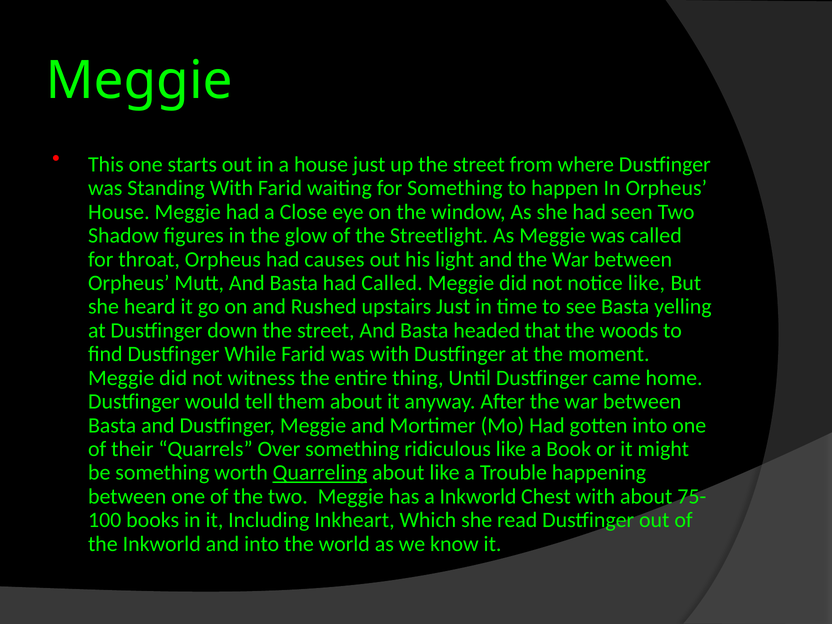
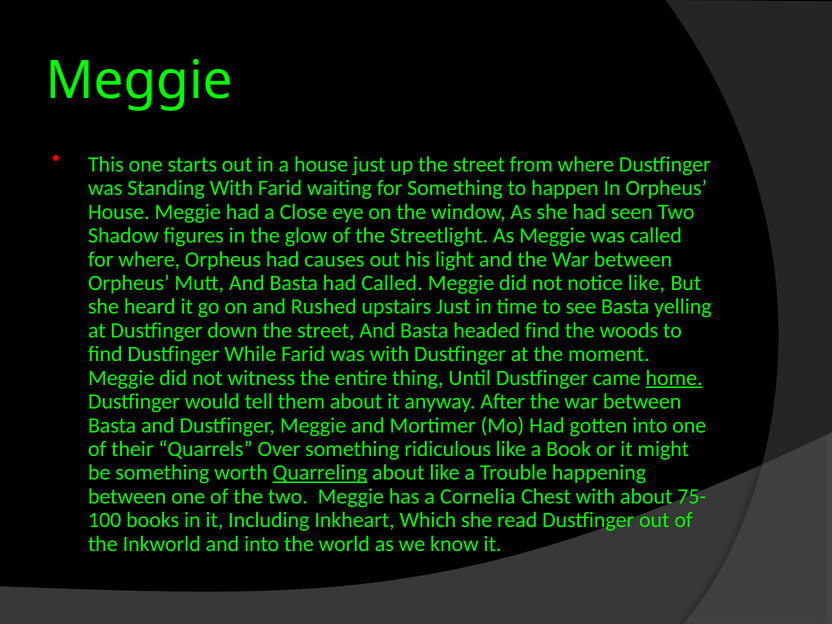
for throat: throat -> where (149, 259)
headed that: that -> find (542, 330)
home underline: none -> present (674, 378)
a Inkworld: Inkworld -> Cornelia (478, 496)
